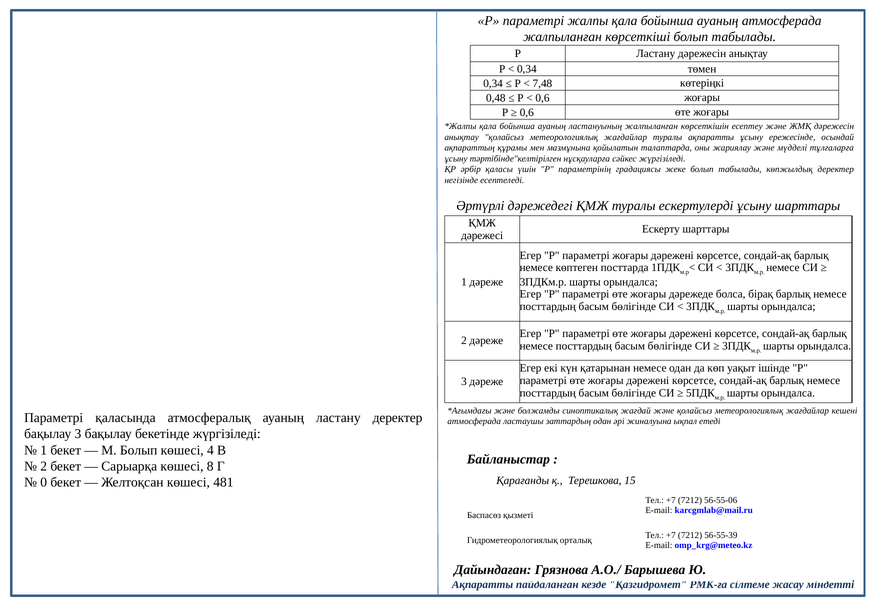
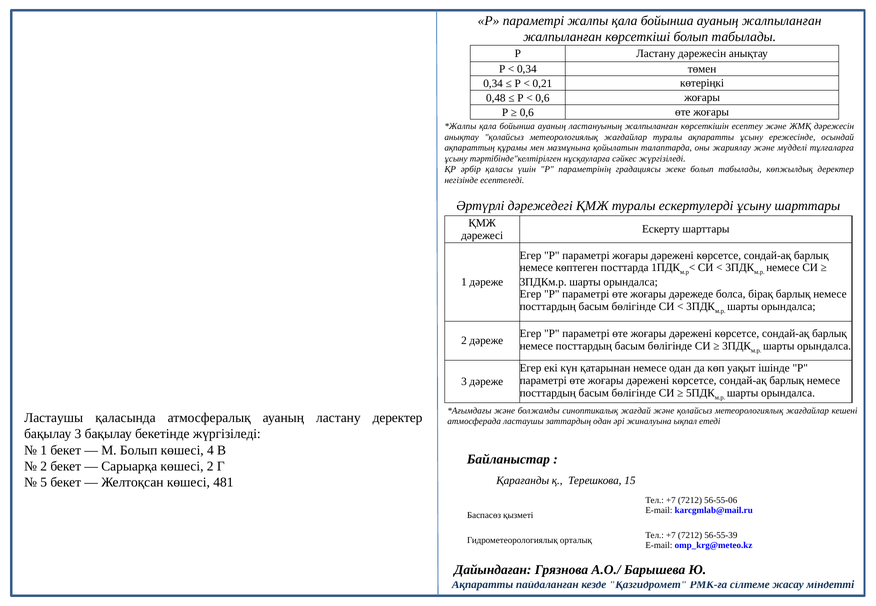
ауаның атмосферада: атмосферада -> жалпыланған (782, 21)
7,48: 7,48 -> 0,21 (542, 84)
Параметрі: Параметрі -> Ластаушы (54, 418)
көшесі 8: 8 -> 2 (210, 467)
0: 0 -> 5 (44, 483)
